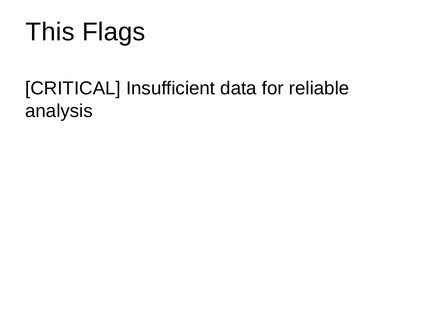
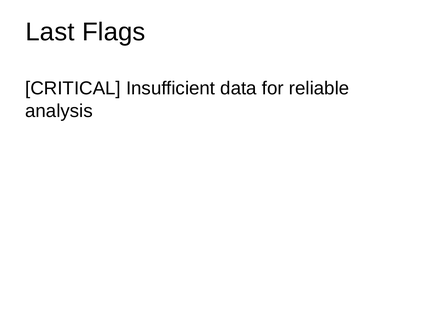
This: This -> Last (50, 32)
